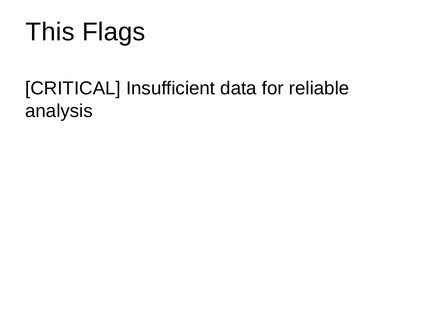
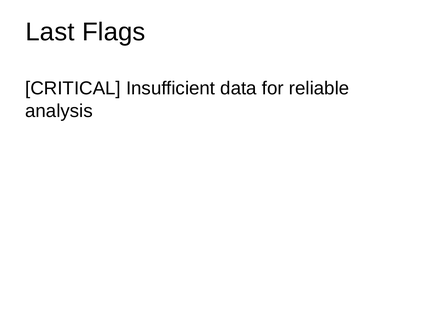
This: This -> Last (50, 32)
